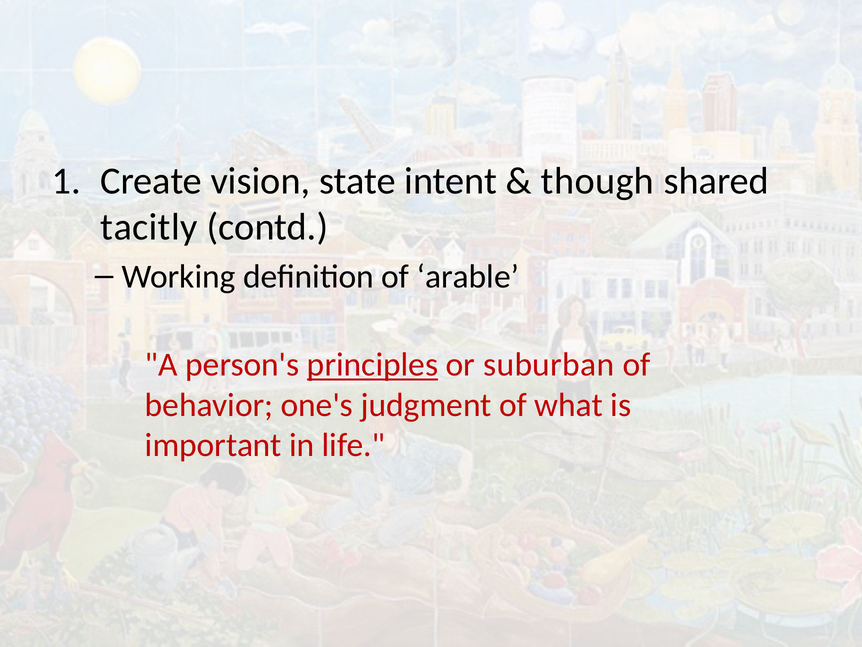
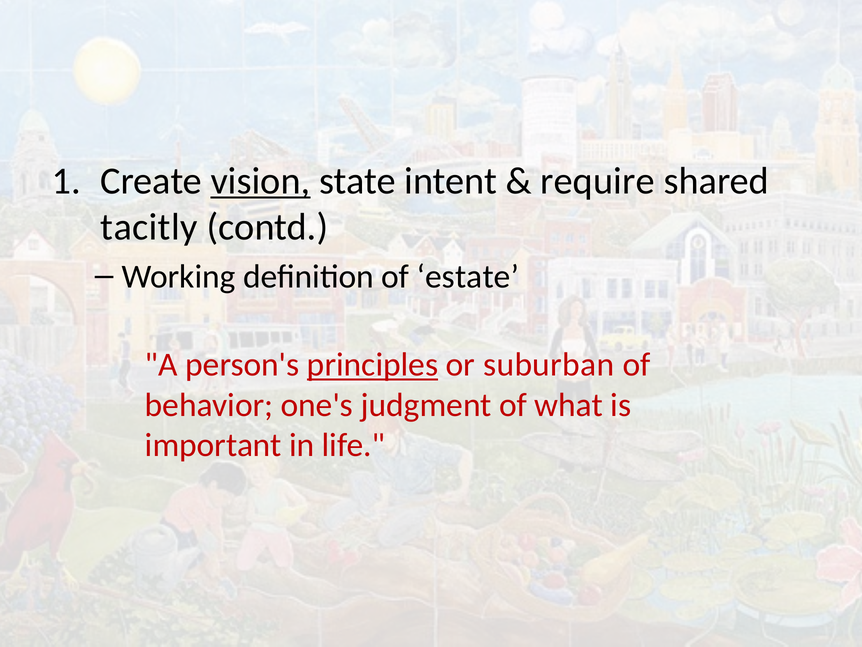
vision underline: none -> present (260, 181)
though: though -> require (598, 181)
arable: arable -> estate (468, 276)
